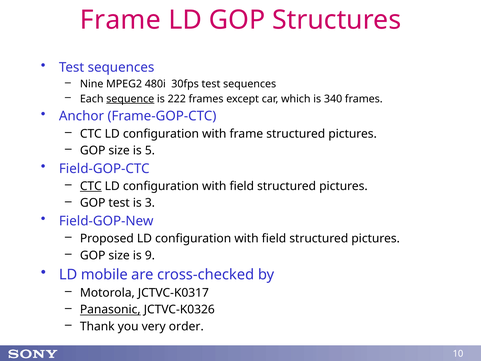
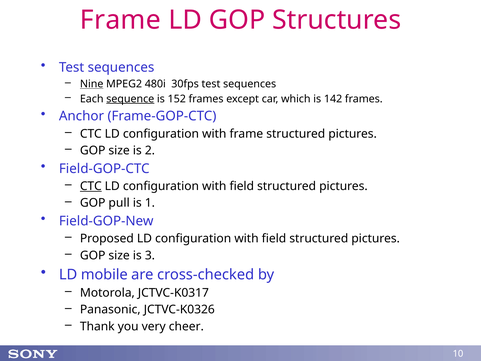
Nine underline: none -> present (92, 84)
222: 222 -> 152 (177, 99)
340: 340 -> 142 (333, 99)
5: 5 -> 2 (150, 150)
GOP test: test -> pull (119, 203)
3: 3 -> 1 (150, 203)
9: 9 -> 3 (150, 255)
Panasonic underline: present -> none (110, 309)
order: order -> cheer (186, 326)
